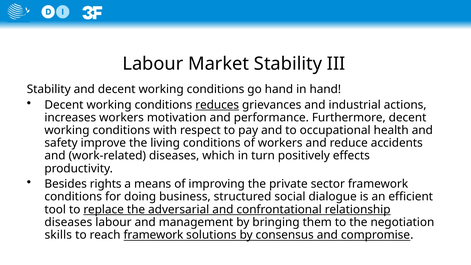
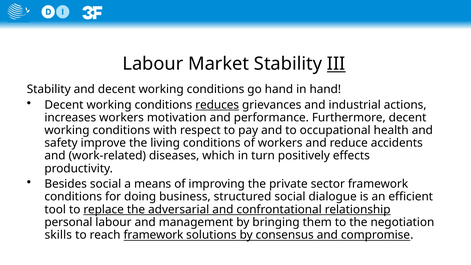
III underline: none -> present (336, 64)
Besides rights: rights -> social (106, 184)
diseases: diseases -> personal (68, 222)
